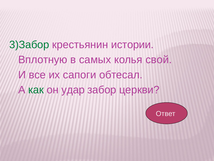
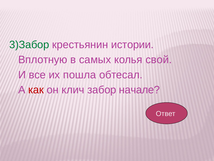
сапоги: сапоги -> пошла (80, 75)
как colour: green -> red (36, 90)
удар: удар -> клич (73, 90)
церкви: церкви -> начале (139, 90)
